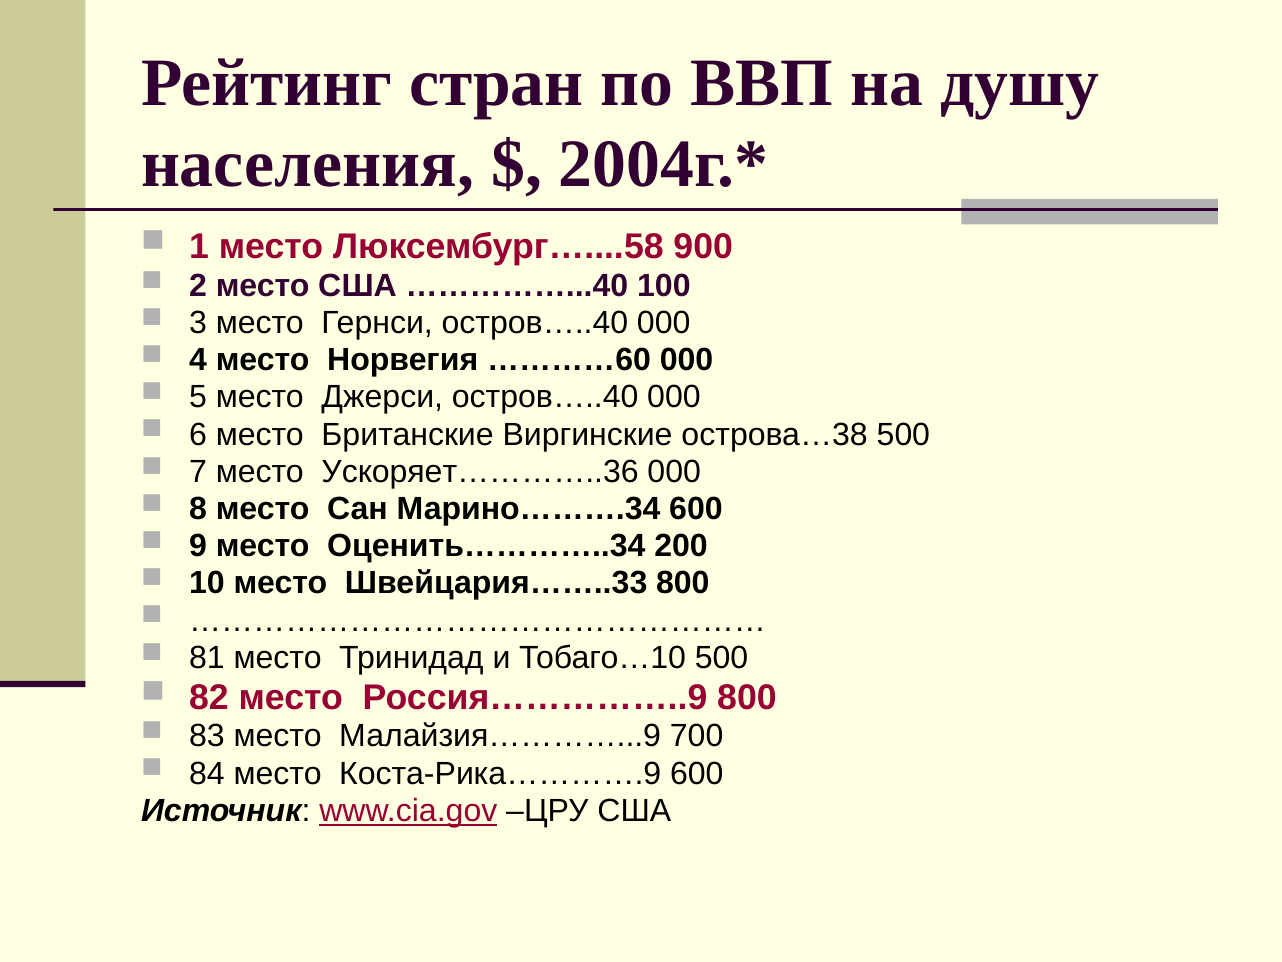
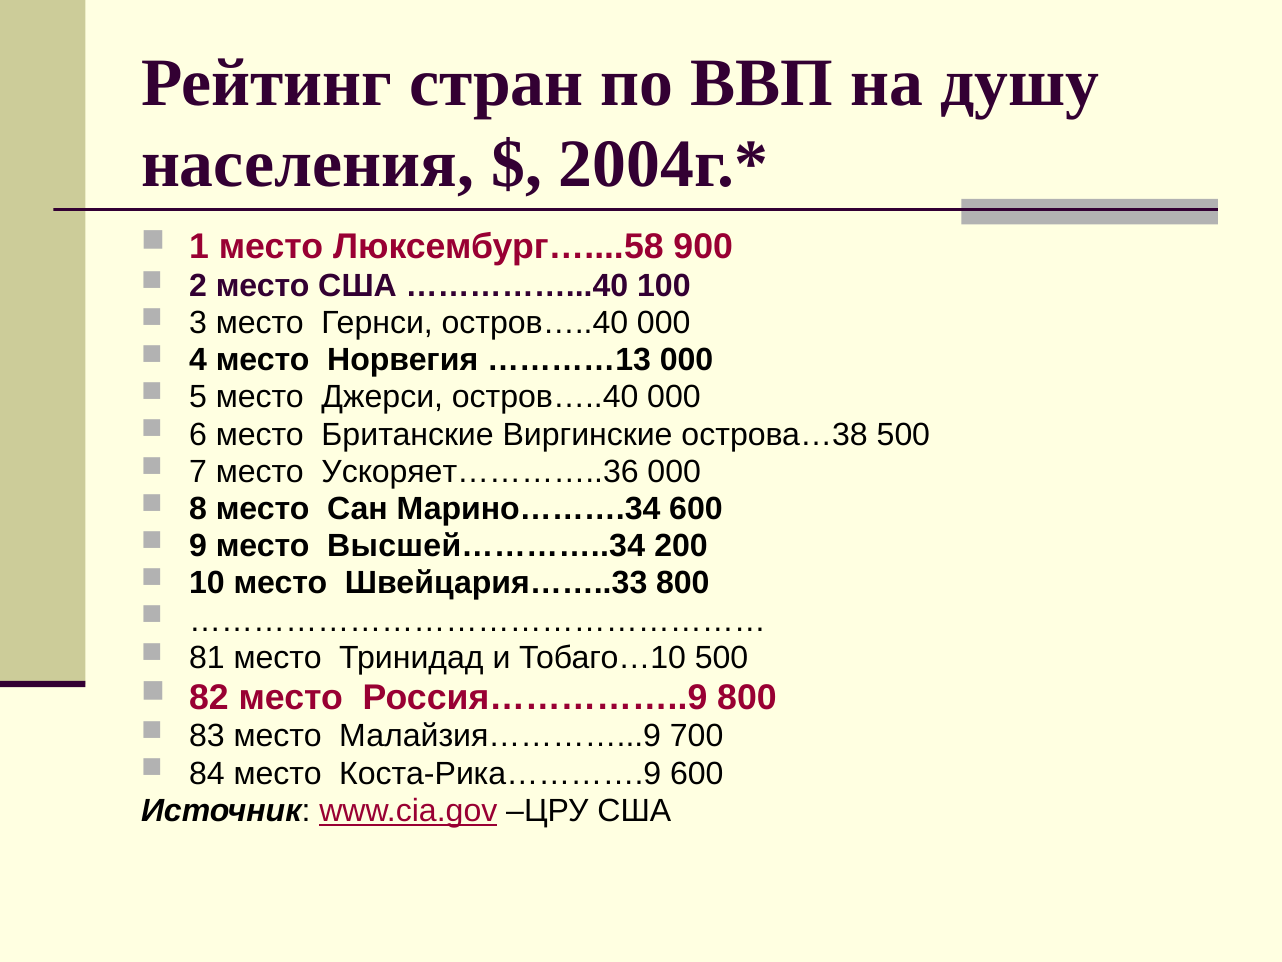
…………60: …………60 -> …………13 (569, 360)
Оценить…………..34: Оценить…………..34 -> Высшей…………..34 (486, 546)
